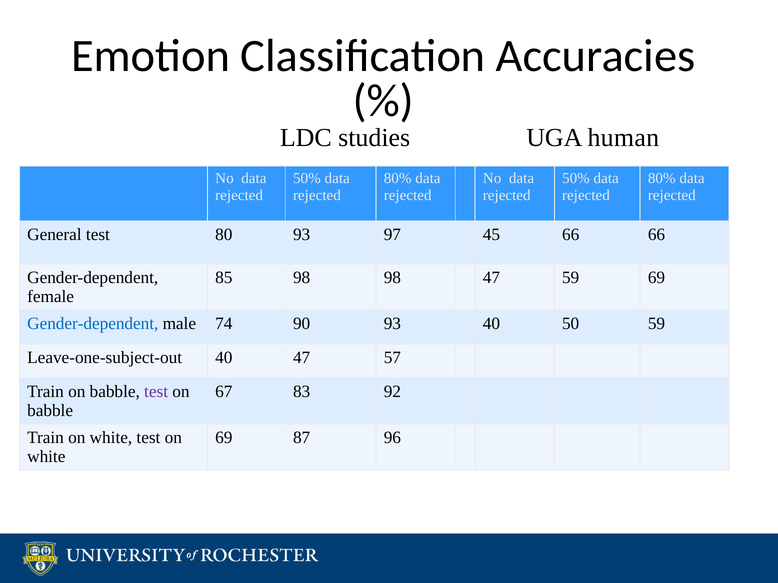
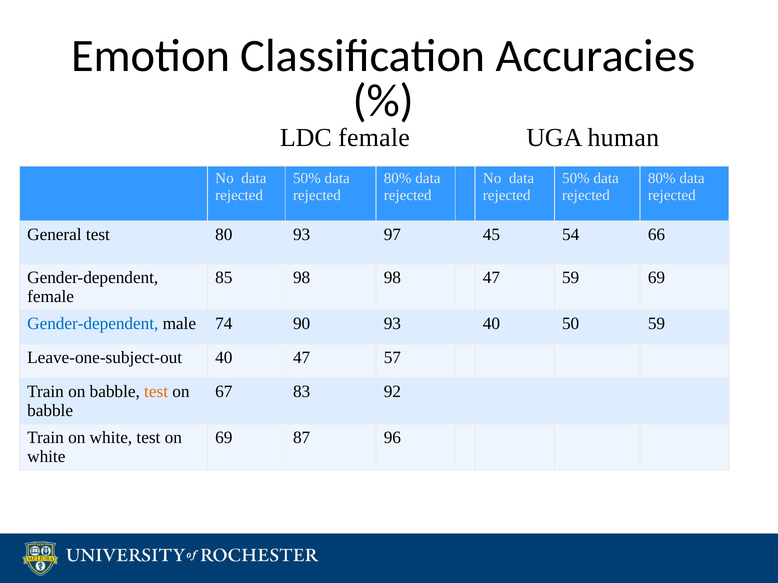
LDC studies: studies -> female (374, 138)
45 66: 66 -> 54 (571, 235)
test colour: purple -> orange (156, 392)
